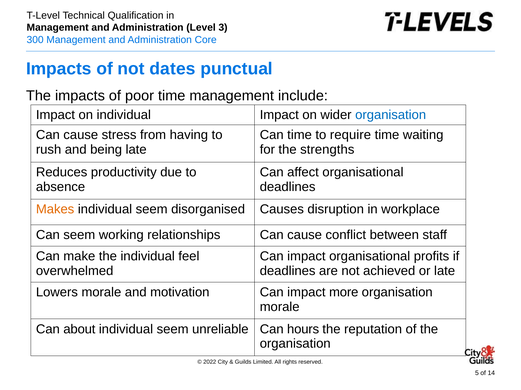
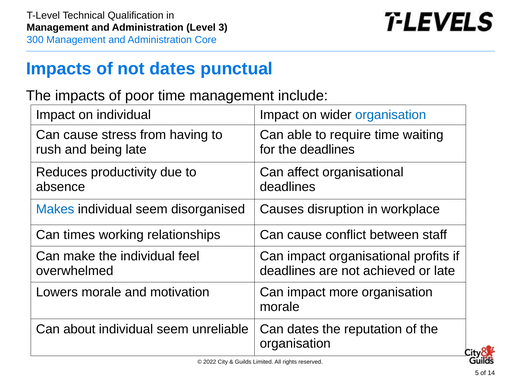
Can time: time -> able (300, 135)
the strengths: strengths -> deadlines (327, 150)
Makes colour: orange -> blue (55, 210)
Can seem: seem -> times (79, 235)
Can hours: hours -> dates (303, 330)
